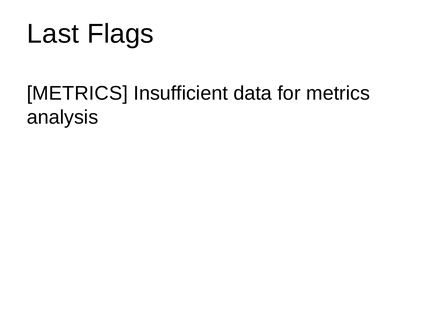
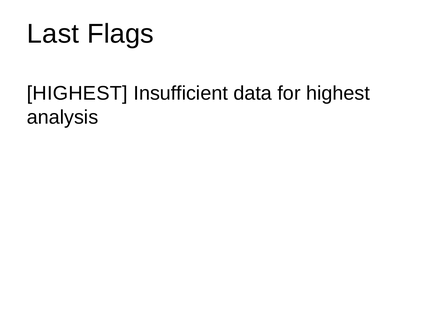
METRICS: METRICS -> HIGHEST (77, 94)
for metrics: metrics -> highest (338, 94)
